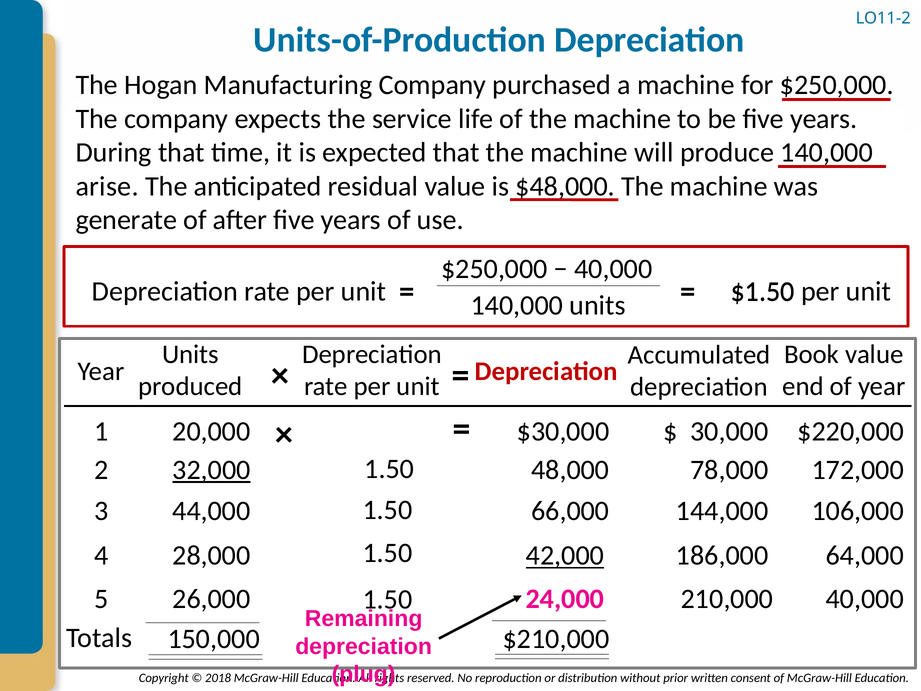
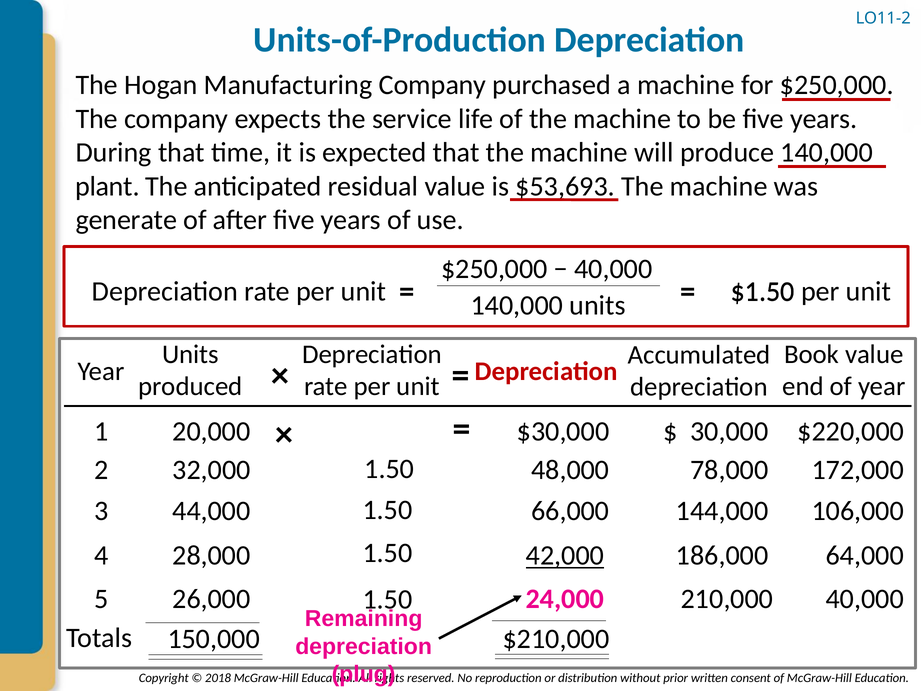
arise: arise -> plant (107, 186)
$48,000: $48,000 -> $53,693 (565, 186)
32,000 underline: present -> none (212, 470)
